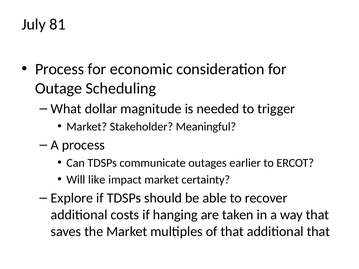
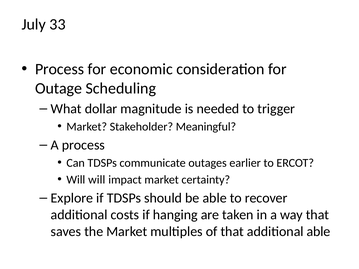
81: 81 -> 33 (58, 24)
Will like: like -> will (97, 180)
additional that: that -> able (318, 232)
